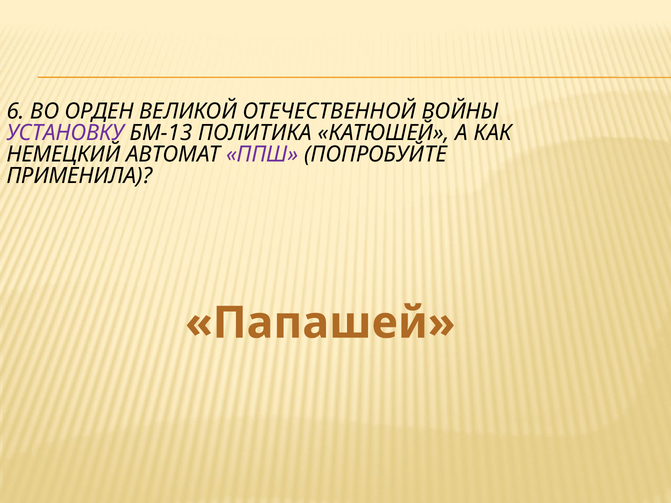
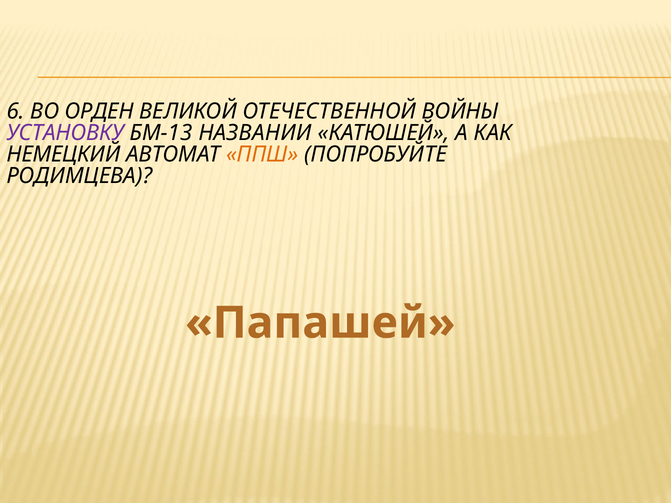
ПОЛИТИКА: ПОЛИТИКА -> НАЗВАНИИ (255, 133)
ППШ colour: purple -> orange (262, 155)
ПРИМЕНИЛА: ПРИМЕНИЛА -> РОДИМЦЕВА (79, 176)
